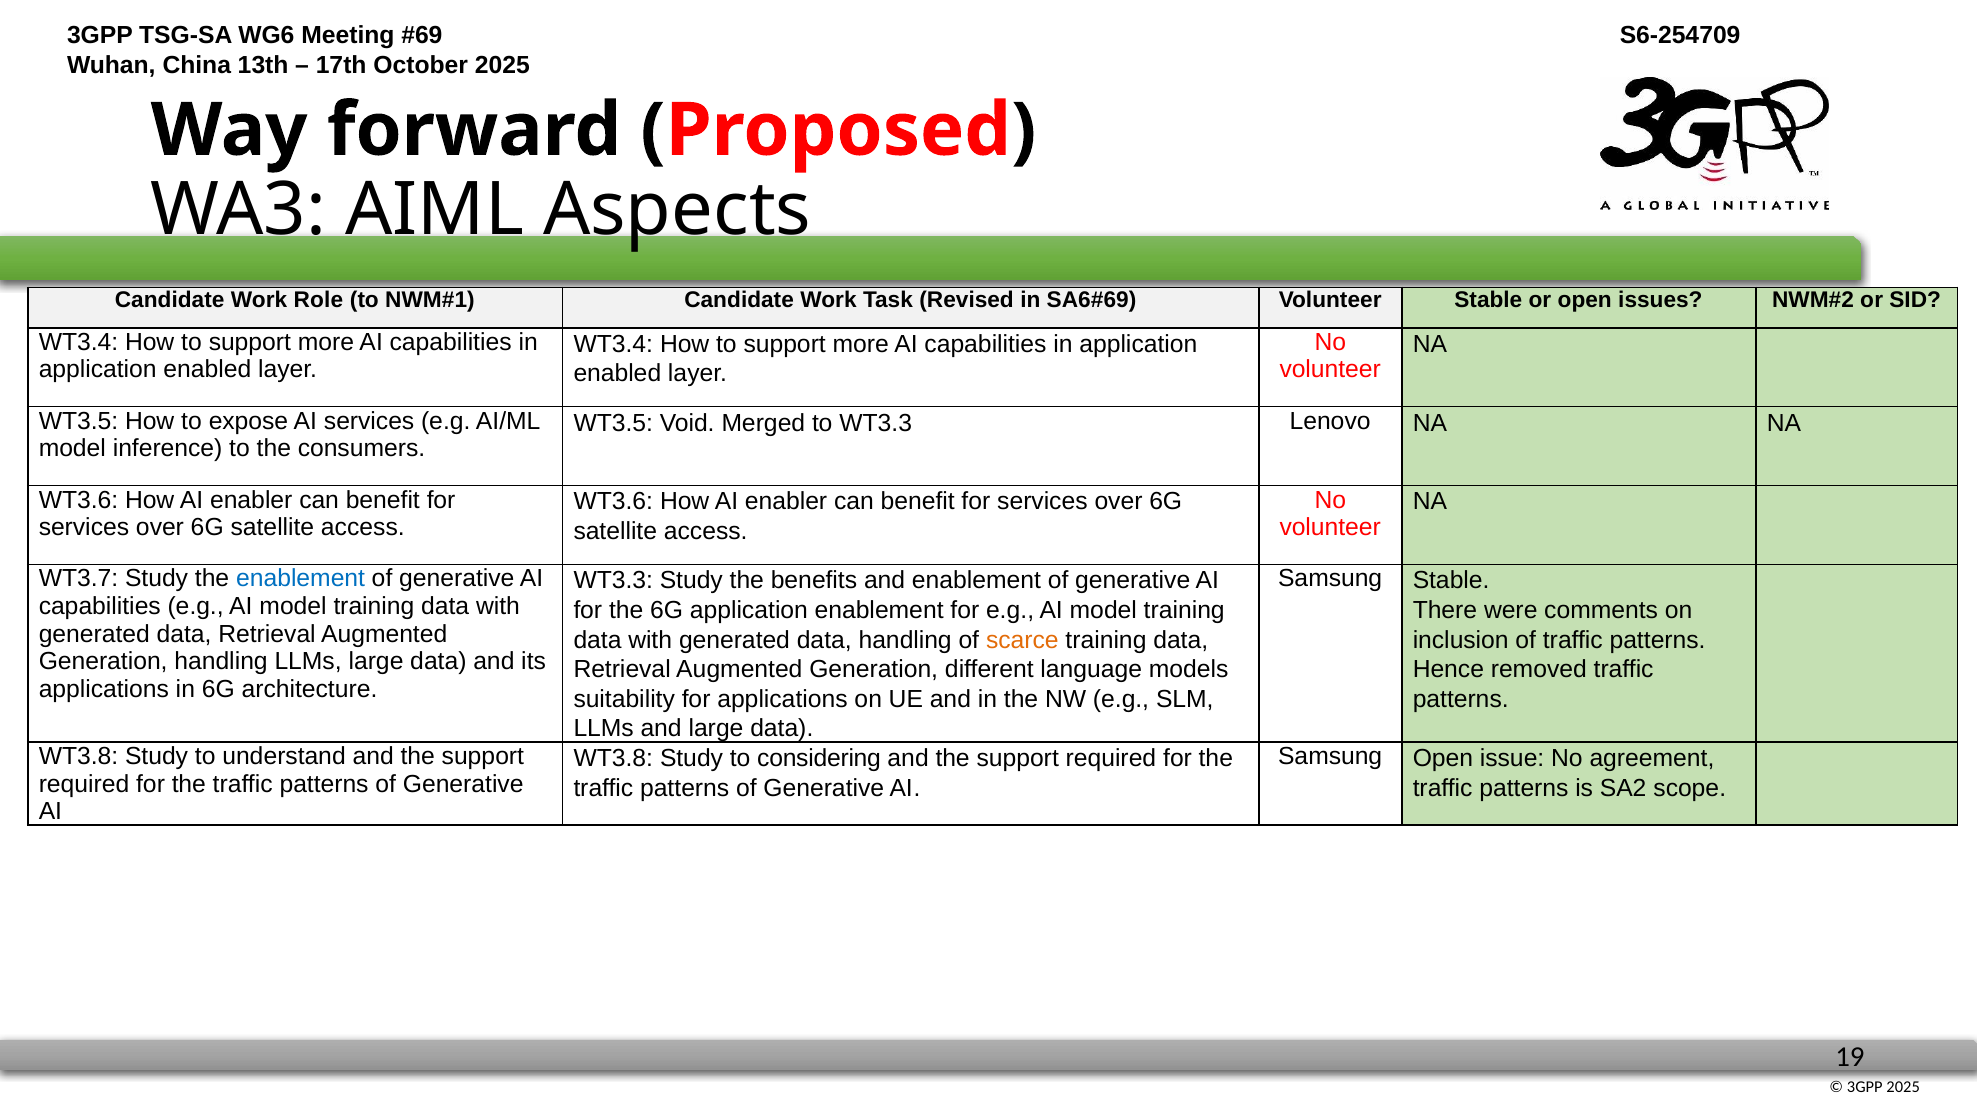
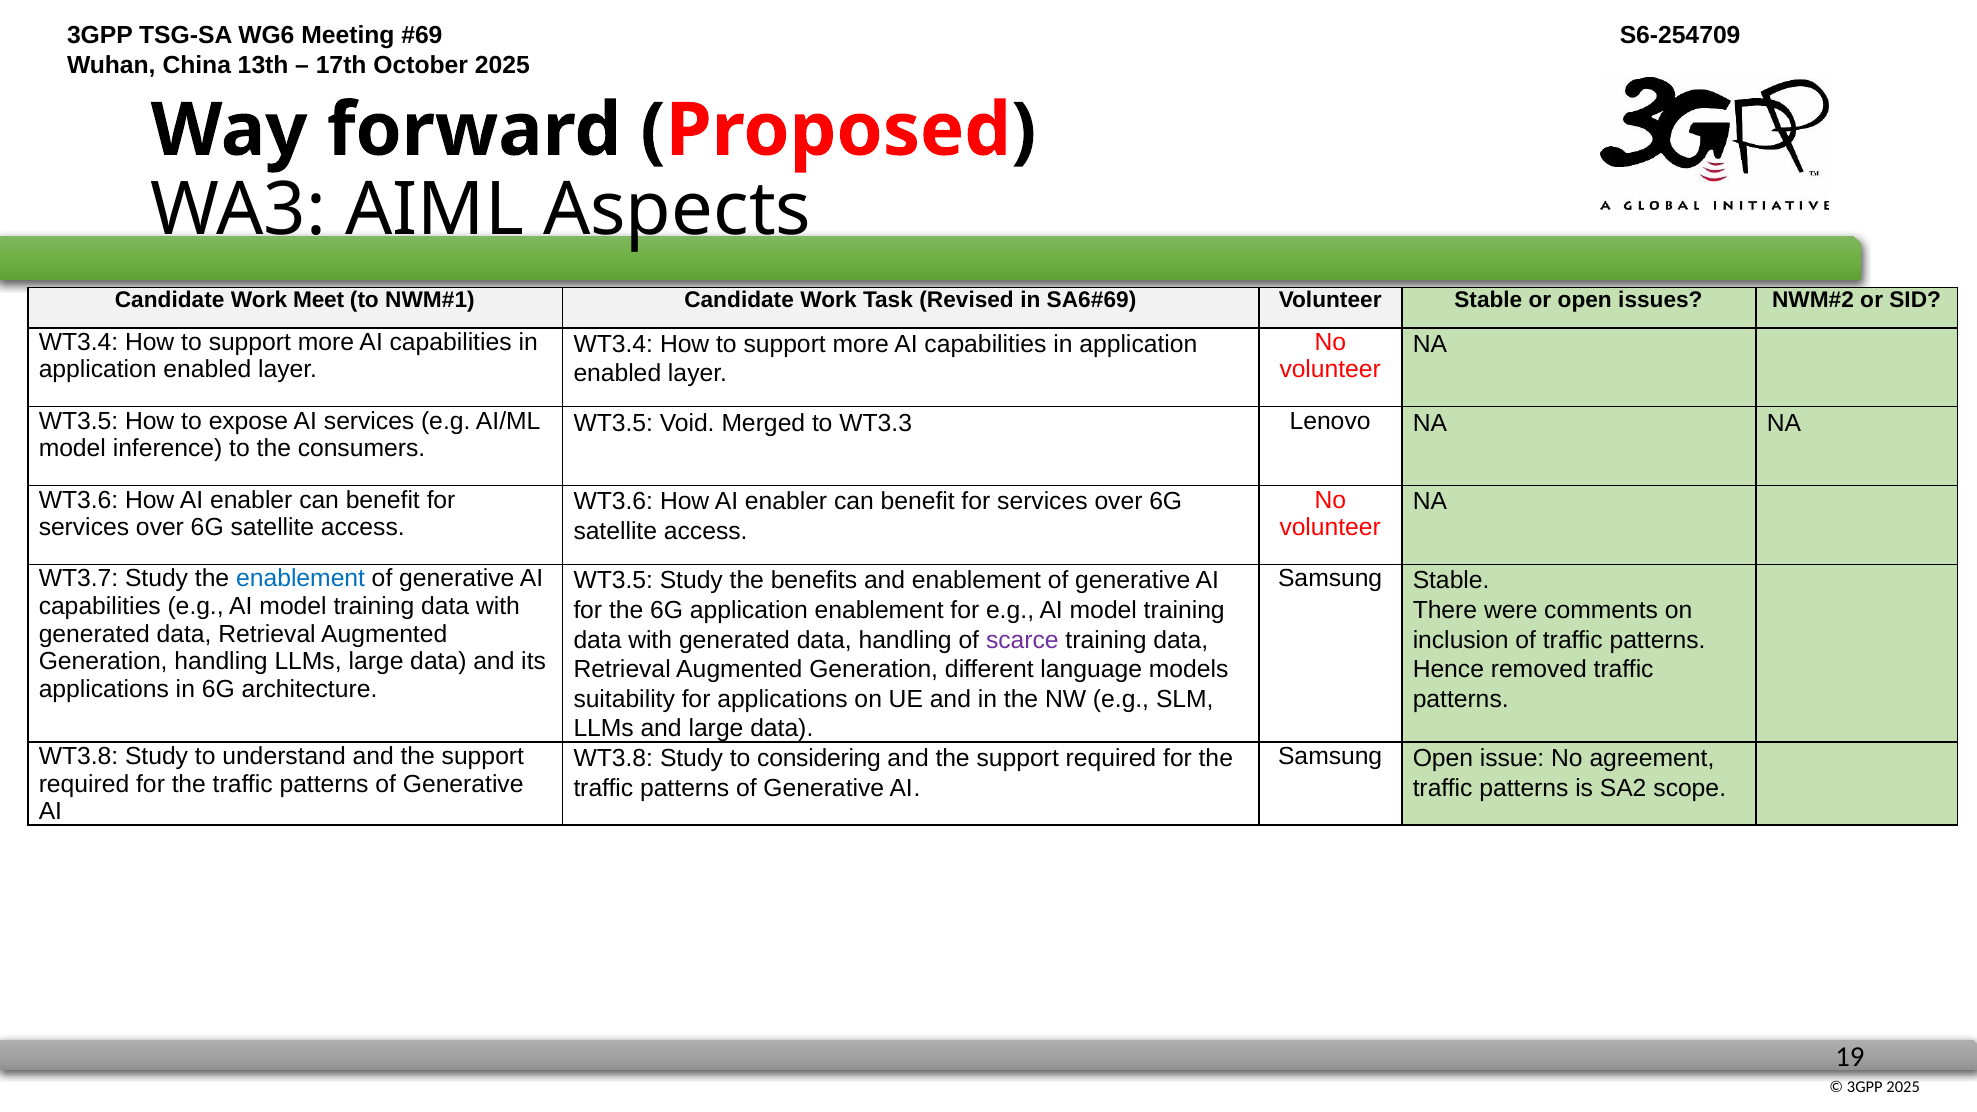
Role: Role -> Meet (319, 300)
WT3.3: WT3.3 -> WT3.5 (613, 581)
scarce colour: orange -> purple (1022, 640)
